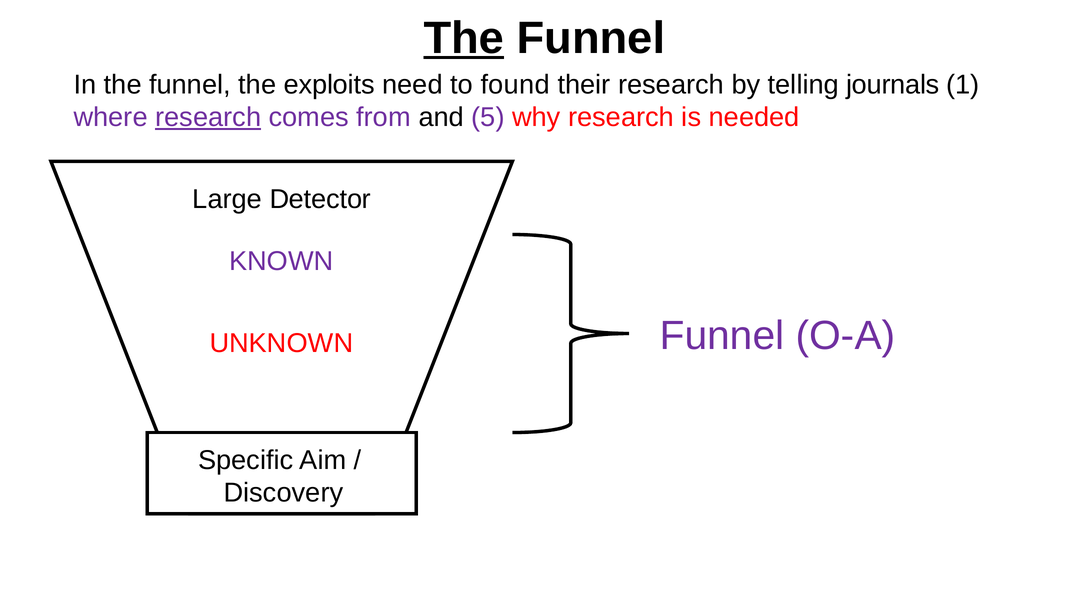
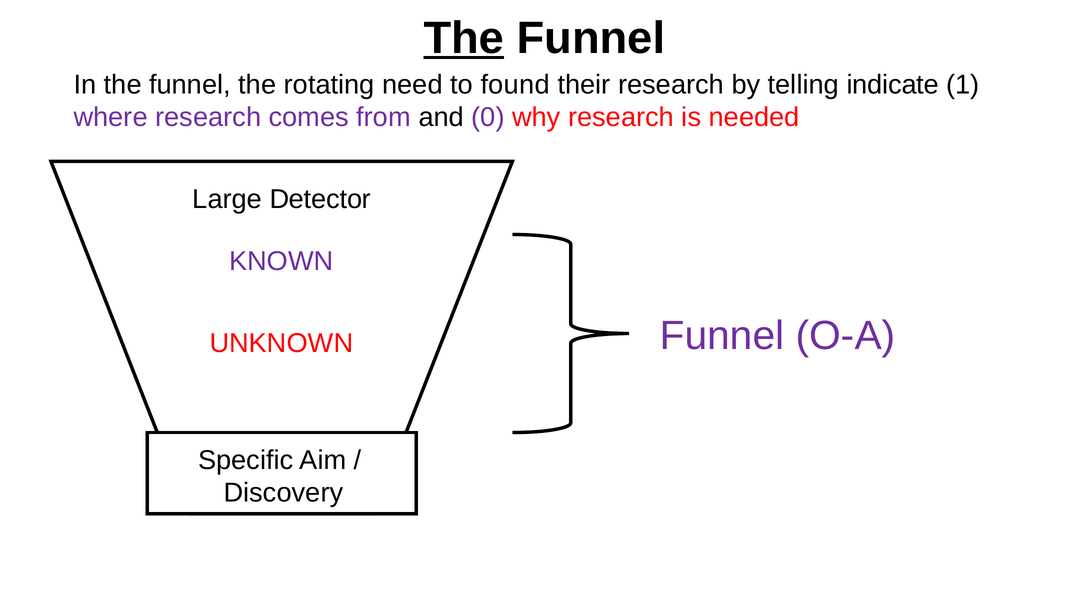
exploits: exploits -> rotating (329, 85)
journals: journals -> indicate (893, 85)
research underline: present -> none (208, 117)
5: 5 -> 0 (488, 117)
